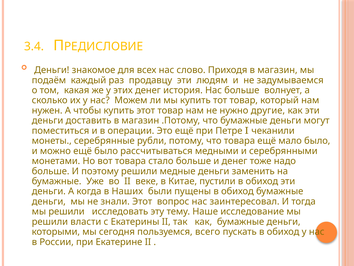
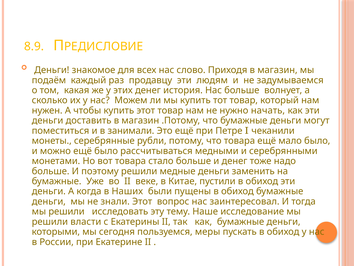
3.4: 3.4 -> 8.9 (34, 46)
другие: другие -> начать (268, 110)
операции: операции -> занимали (131, 130)
всего: всего -> меры (208, 231)
